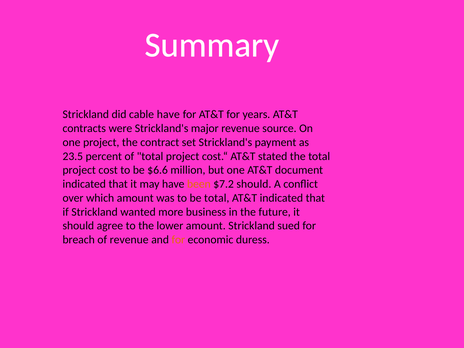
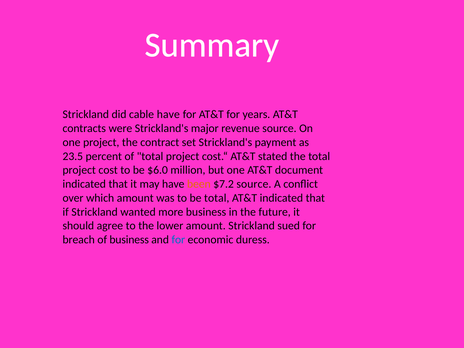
$6.6: $6.6 -> $6.0 (158, 170)
$7.2 should: should -> source (254, 184)
of revenue: revenue -> business (129, 240)
for colour: orange -> blue (178, 240)
